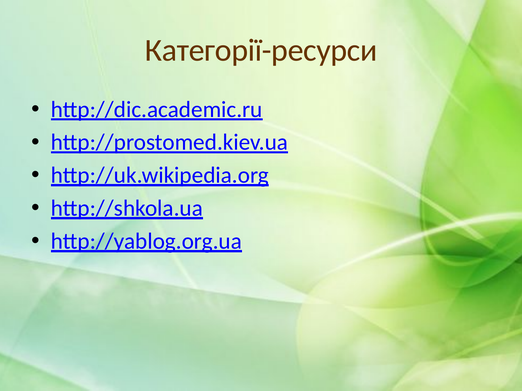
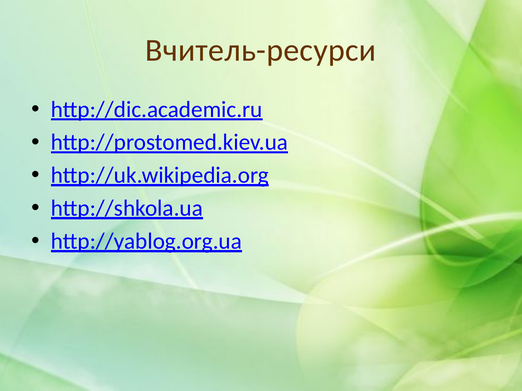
Категорії-ресурси: Категорії-ресурси -> Вчитель-ресурси (261, 51)
